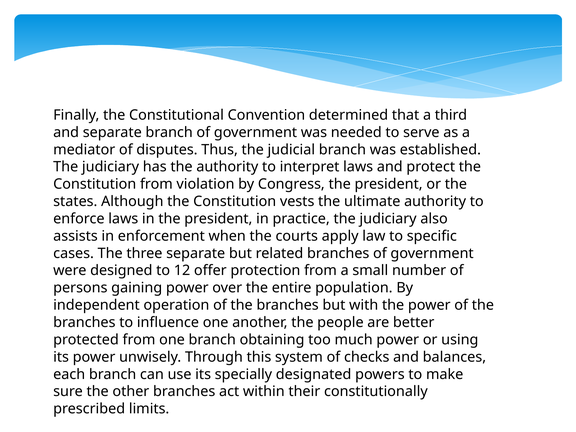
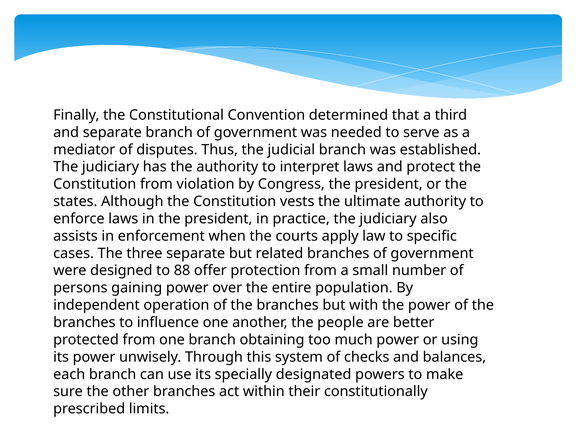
12: 12 -> 88 (182, 271)
